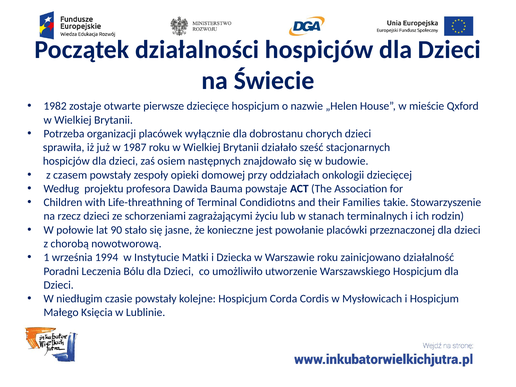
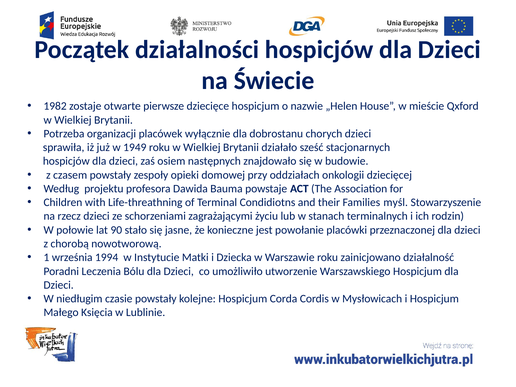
1987: 1987 -> 1949 (135, 147)
takie: takie -> myśl (396, 202)
